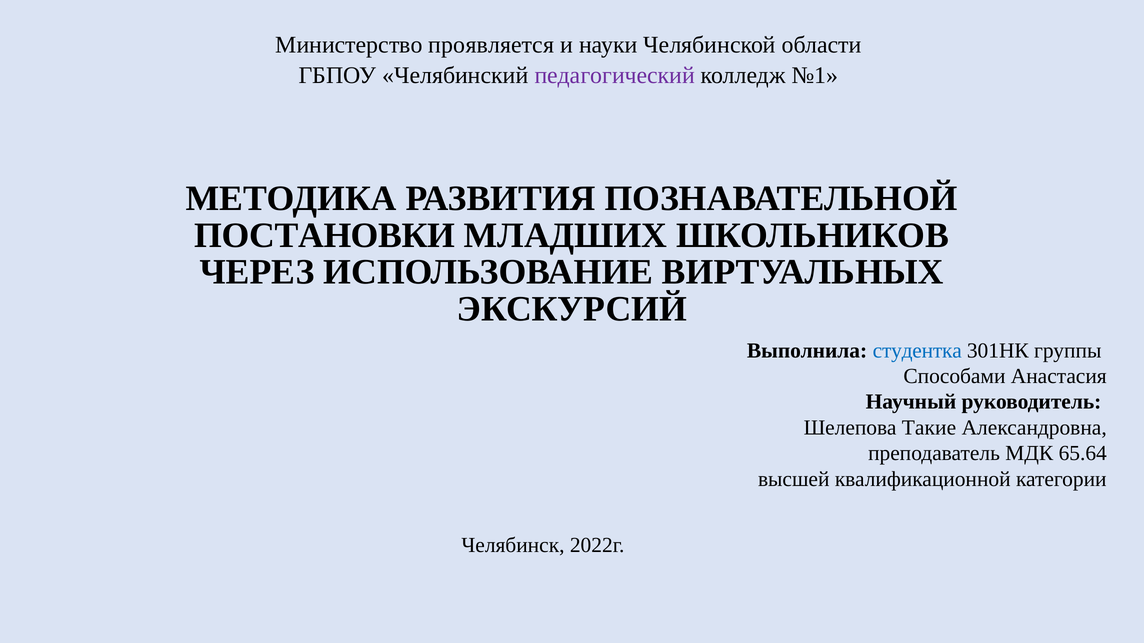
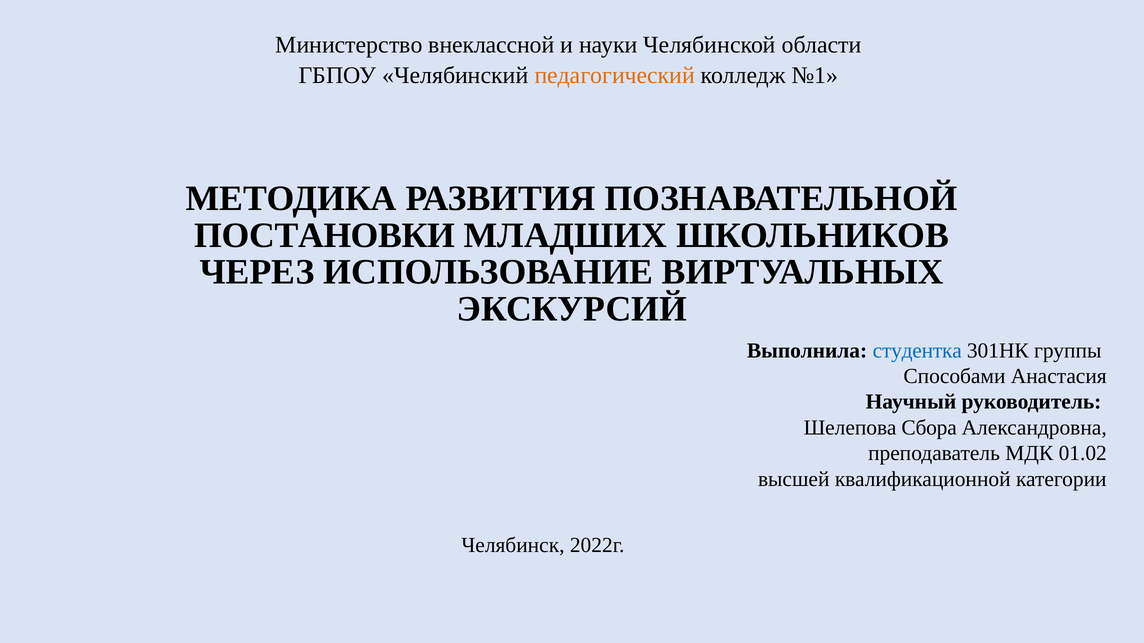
проявляется: проявляется -> внеклассной (491, 45)
педагогический colour: purple -> orange (615, 75)
Такие: Такие -> Сбора (929, 428)
65.64: 65.64 -> 01.02 (1083, 454)
